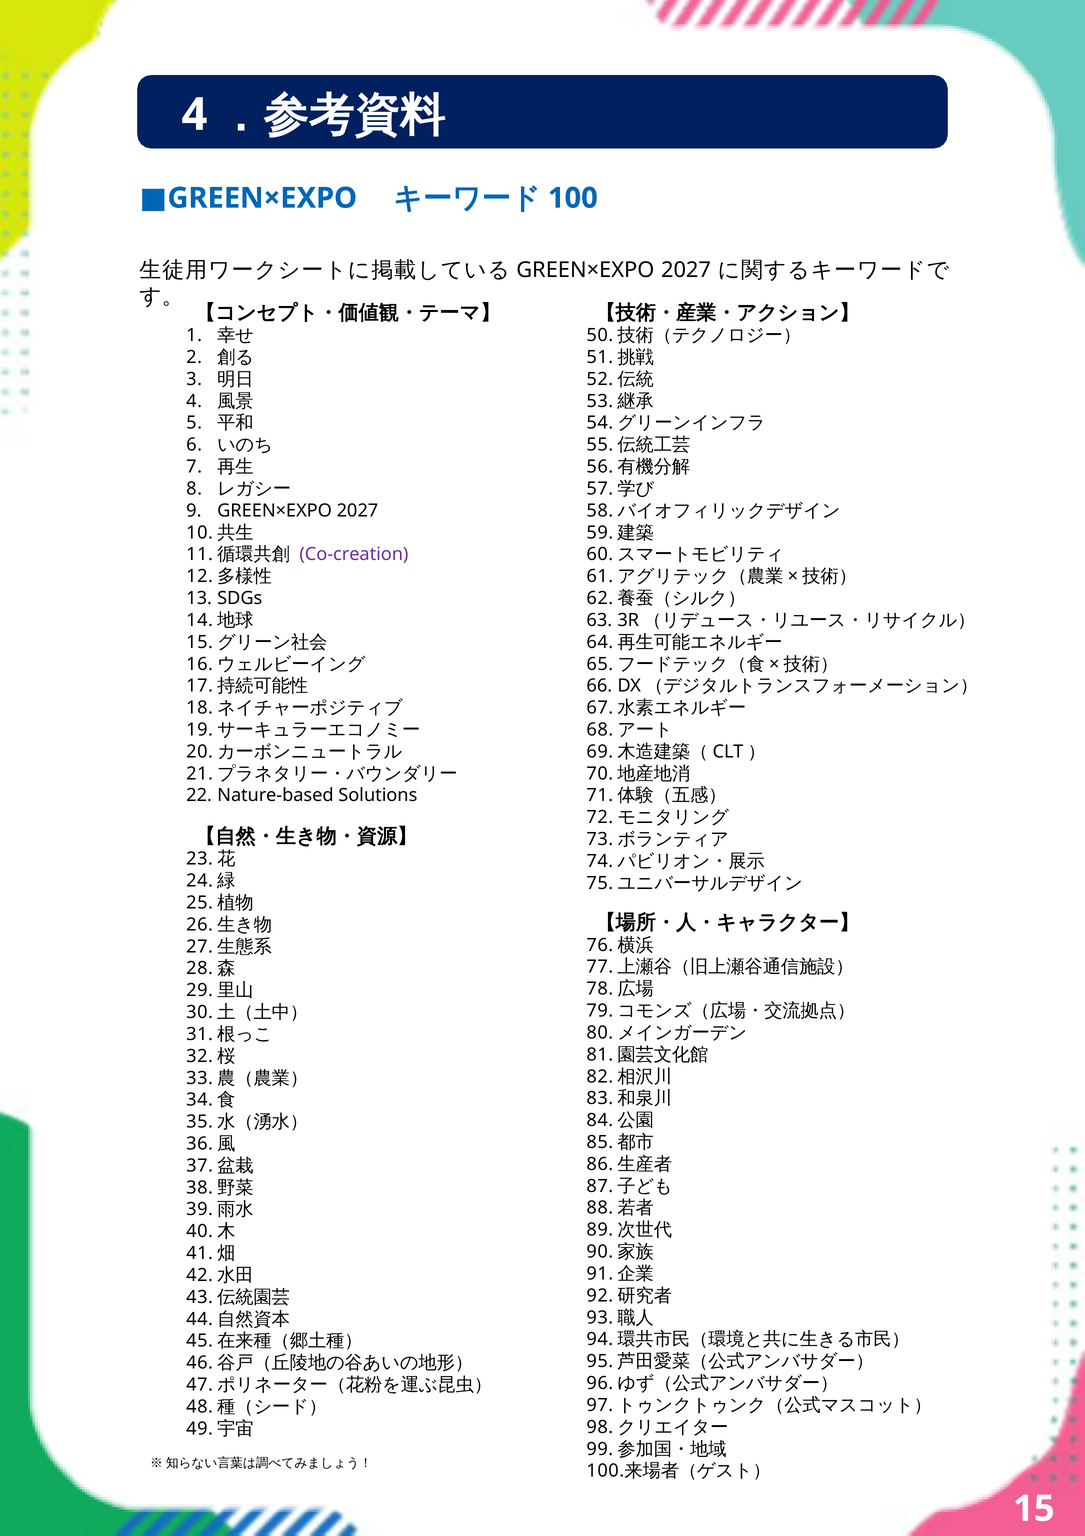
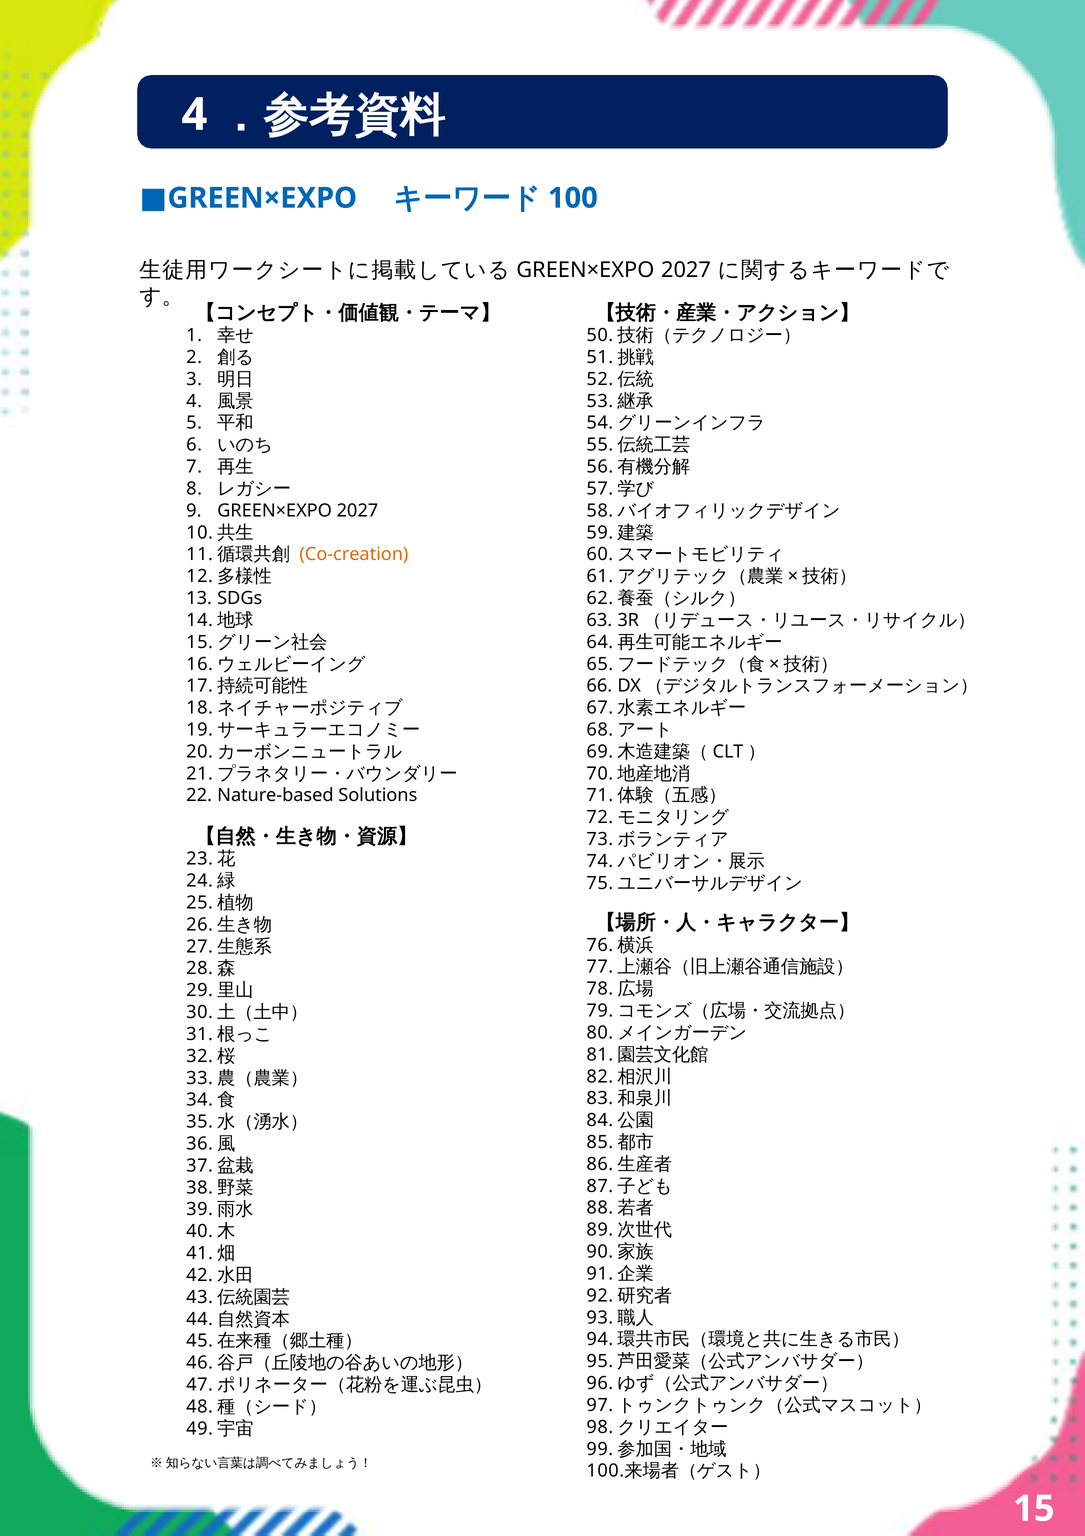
Co-creation colour: purple -> orange (354, 555)
